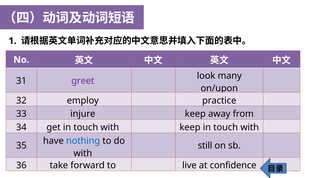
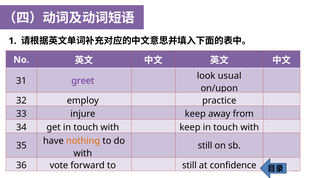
many: many -> usual (230, 76)
nothing colour: blue -> orange (83, 141)
take: take -> vote (59, 165)
to live: live -> still (189, 165)
